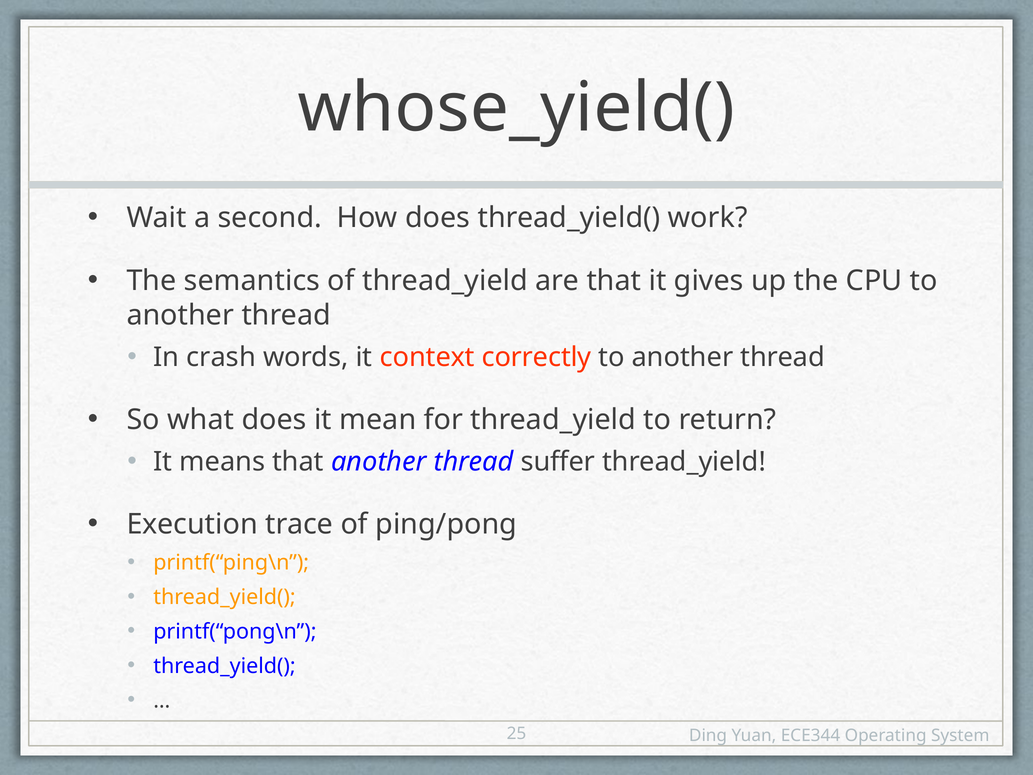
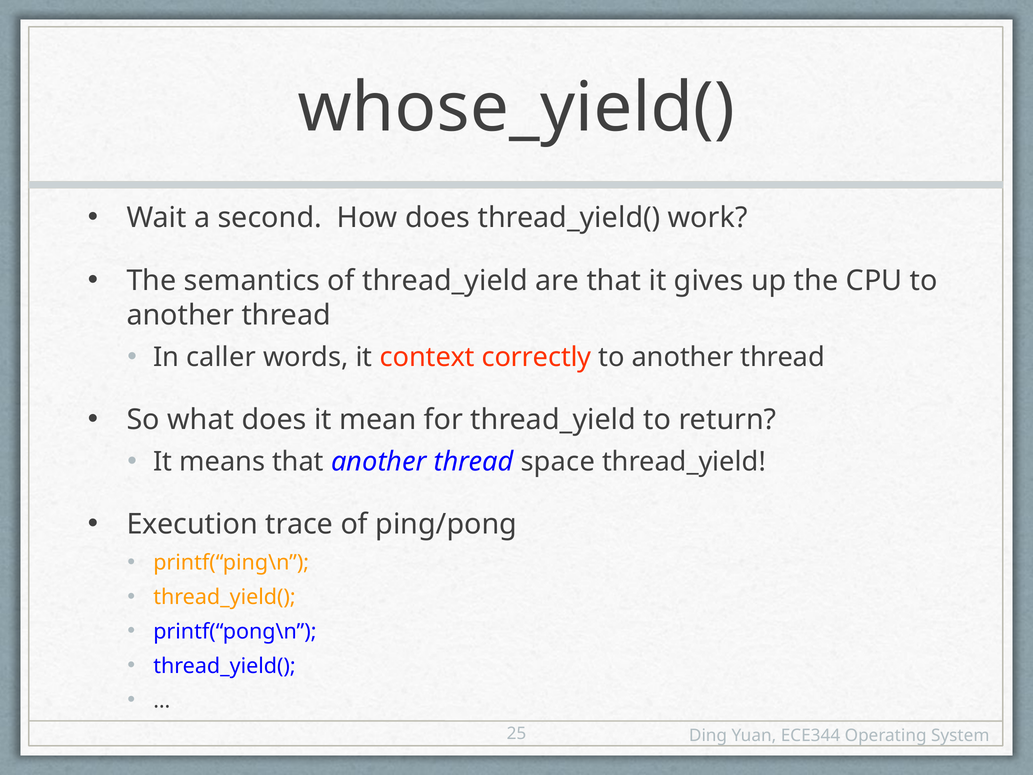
crash: crash -> caller (221, 357)
suffer: suffer -> space (558, 462)
